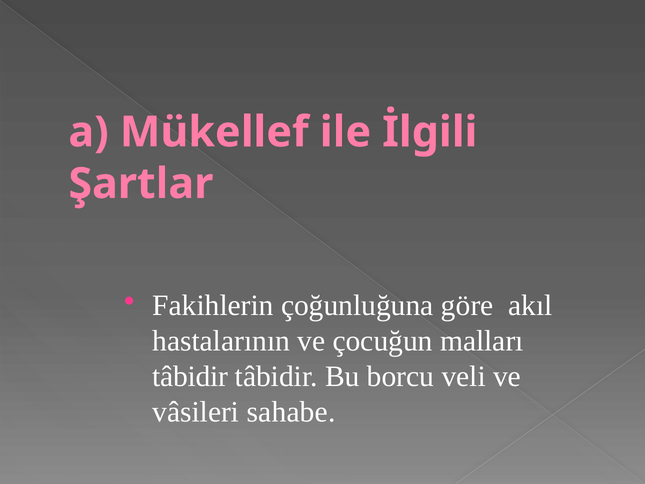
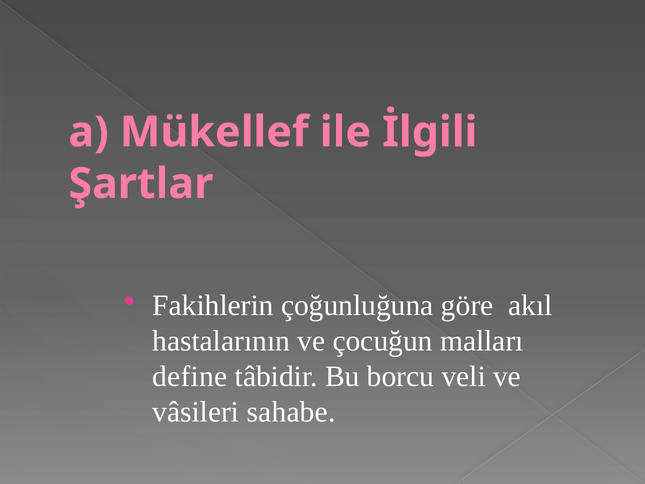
tâbidir: tâbidir -> define (190, 377)
